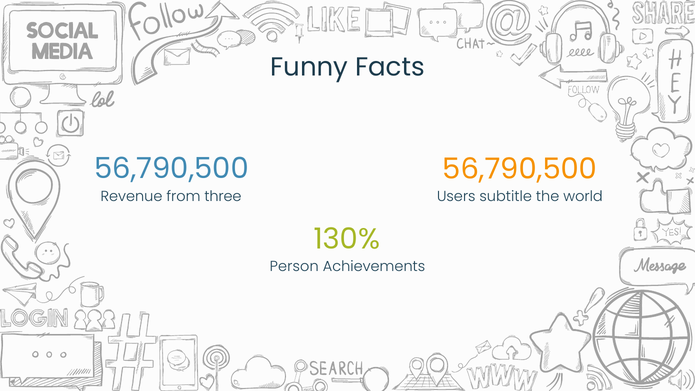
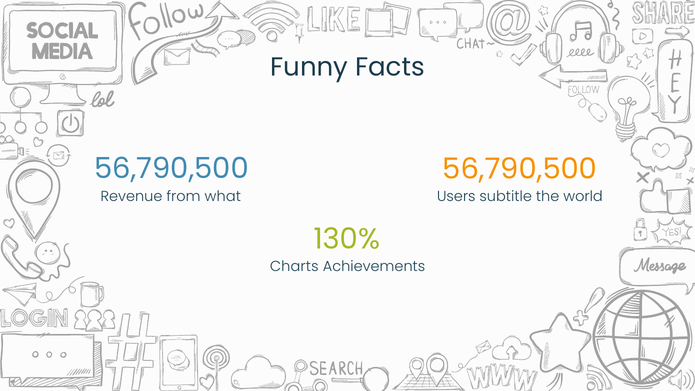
three: three -> what (223, 196)
Person: Person -> Charts (294, 266)
